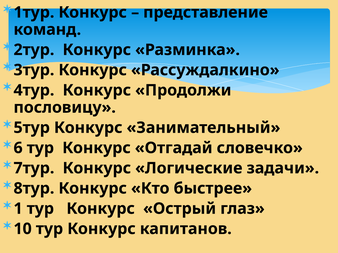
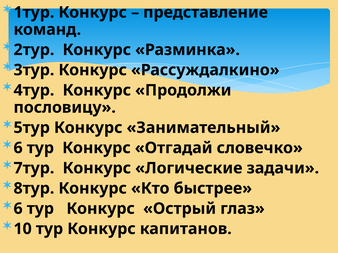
1: 1 -> 6 (18, 209)
